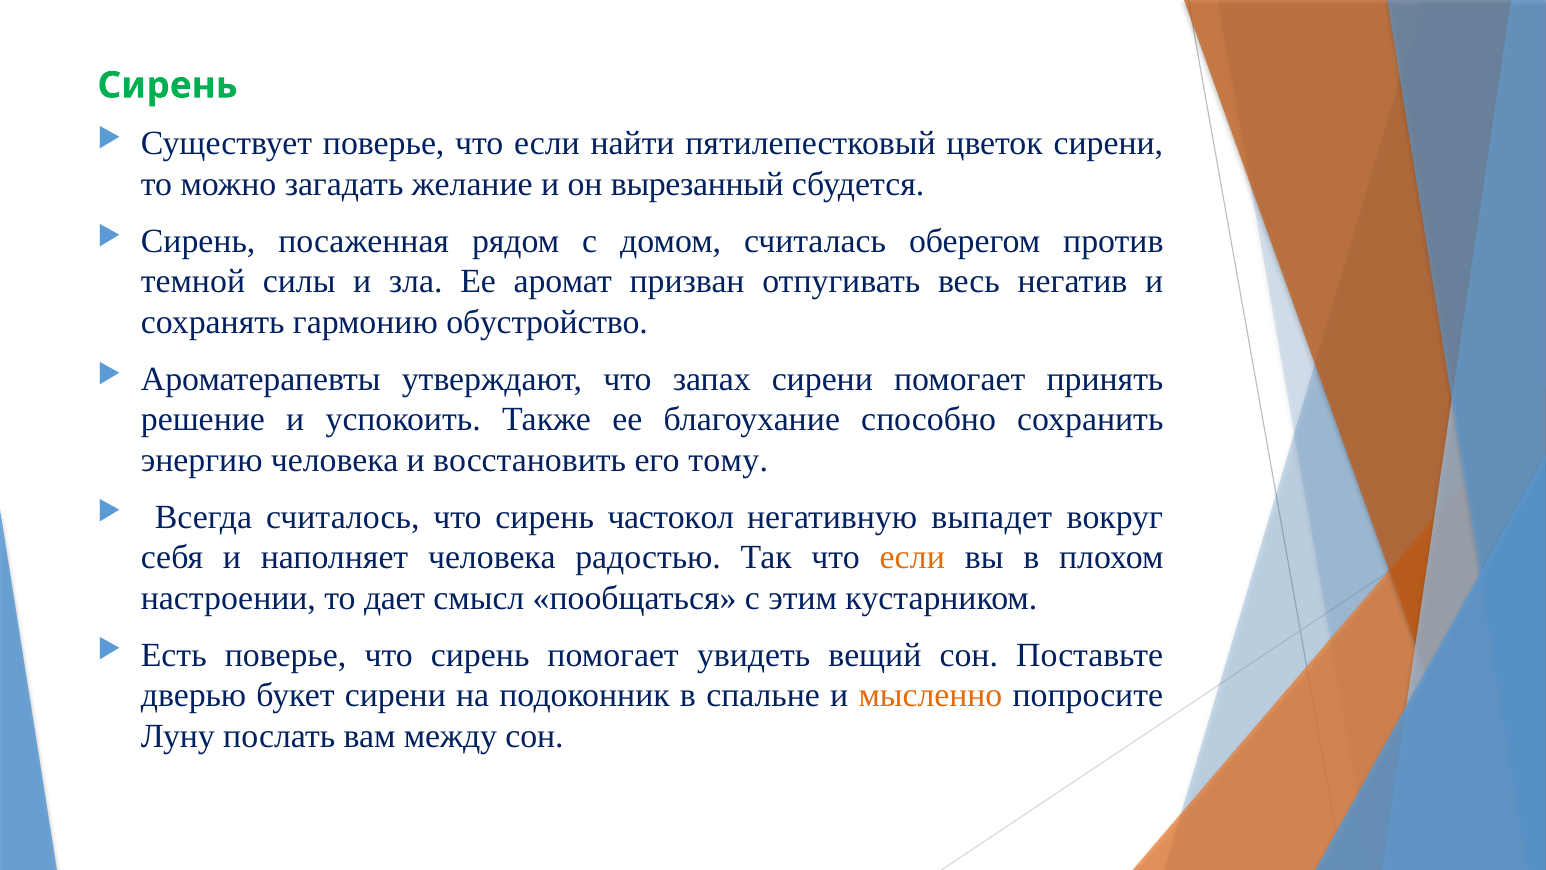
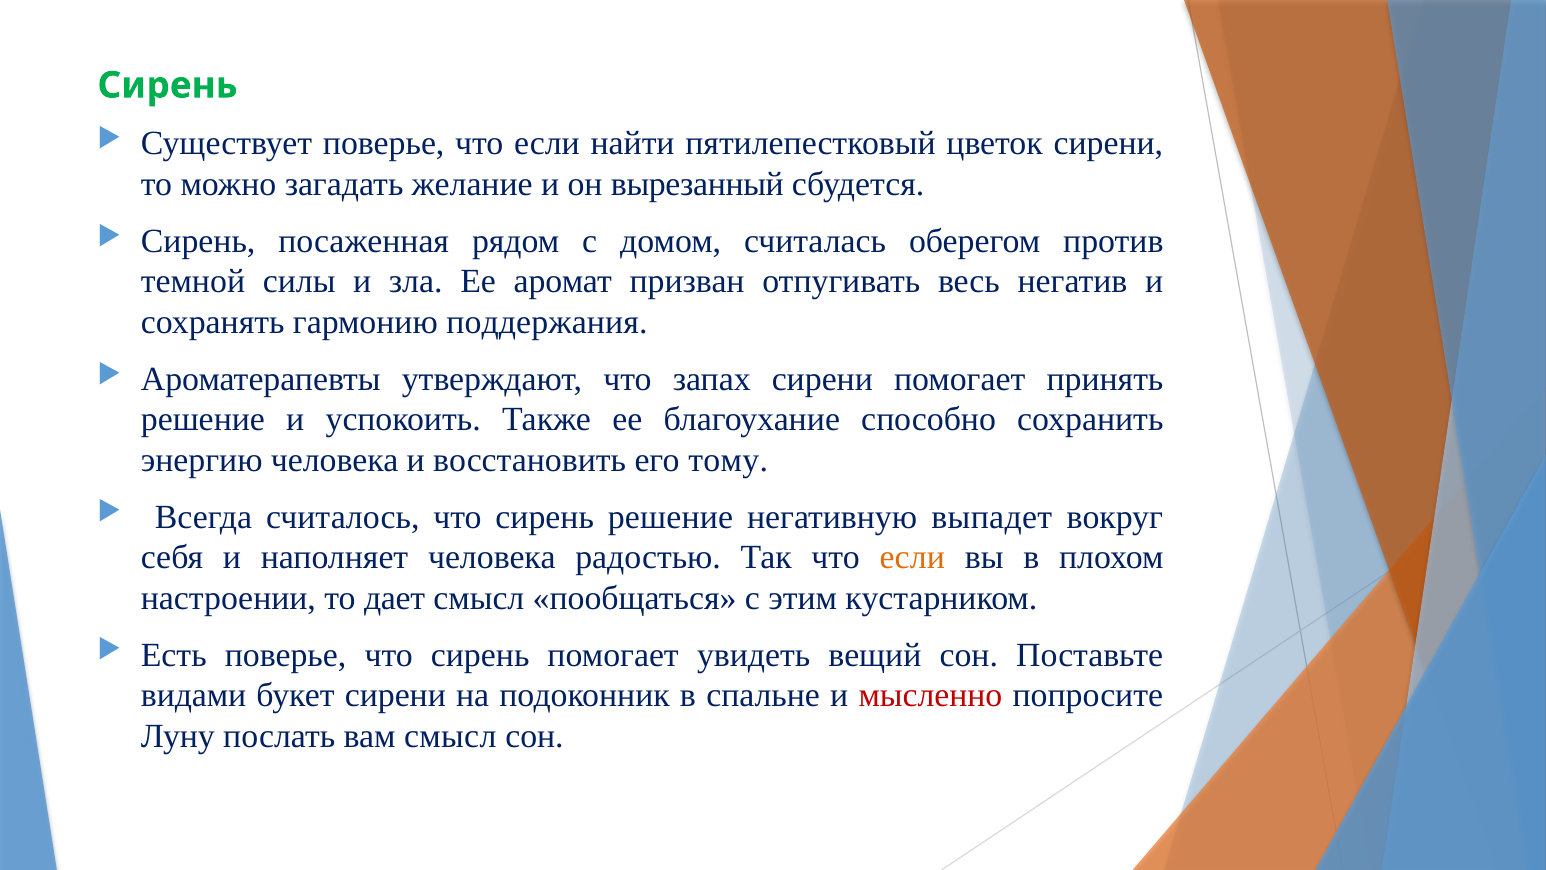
обустройство: обустройство -> поддержания (547, 322)
сирень частокол: частокол -> решение (670, 517)
дверью: дверью -> видами (194, 695)
мысленно colour: orange -> red (930, 695)
вам между: между -> смысл (450, 736)
